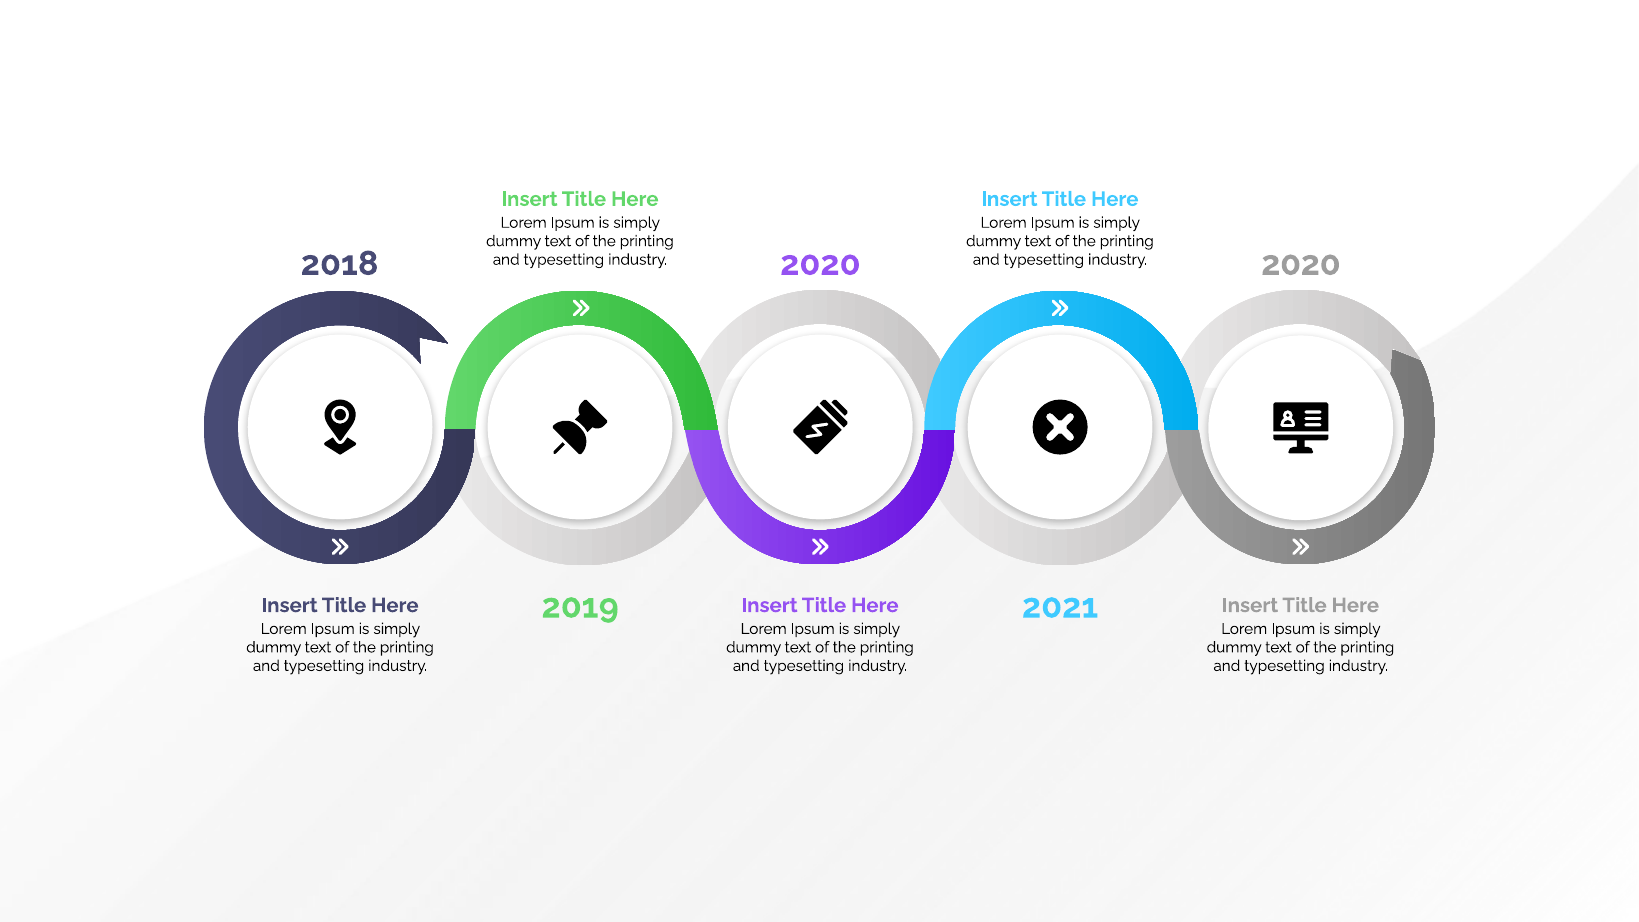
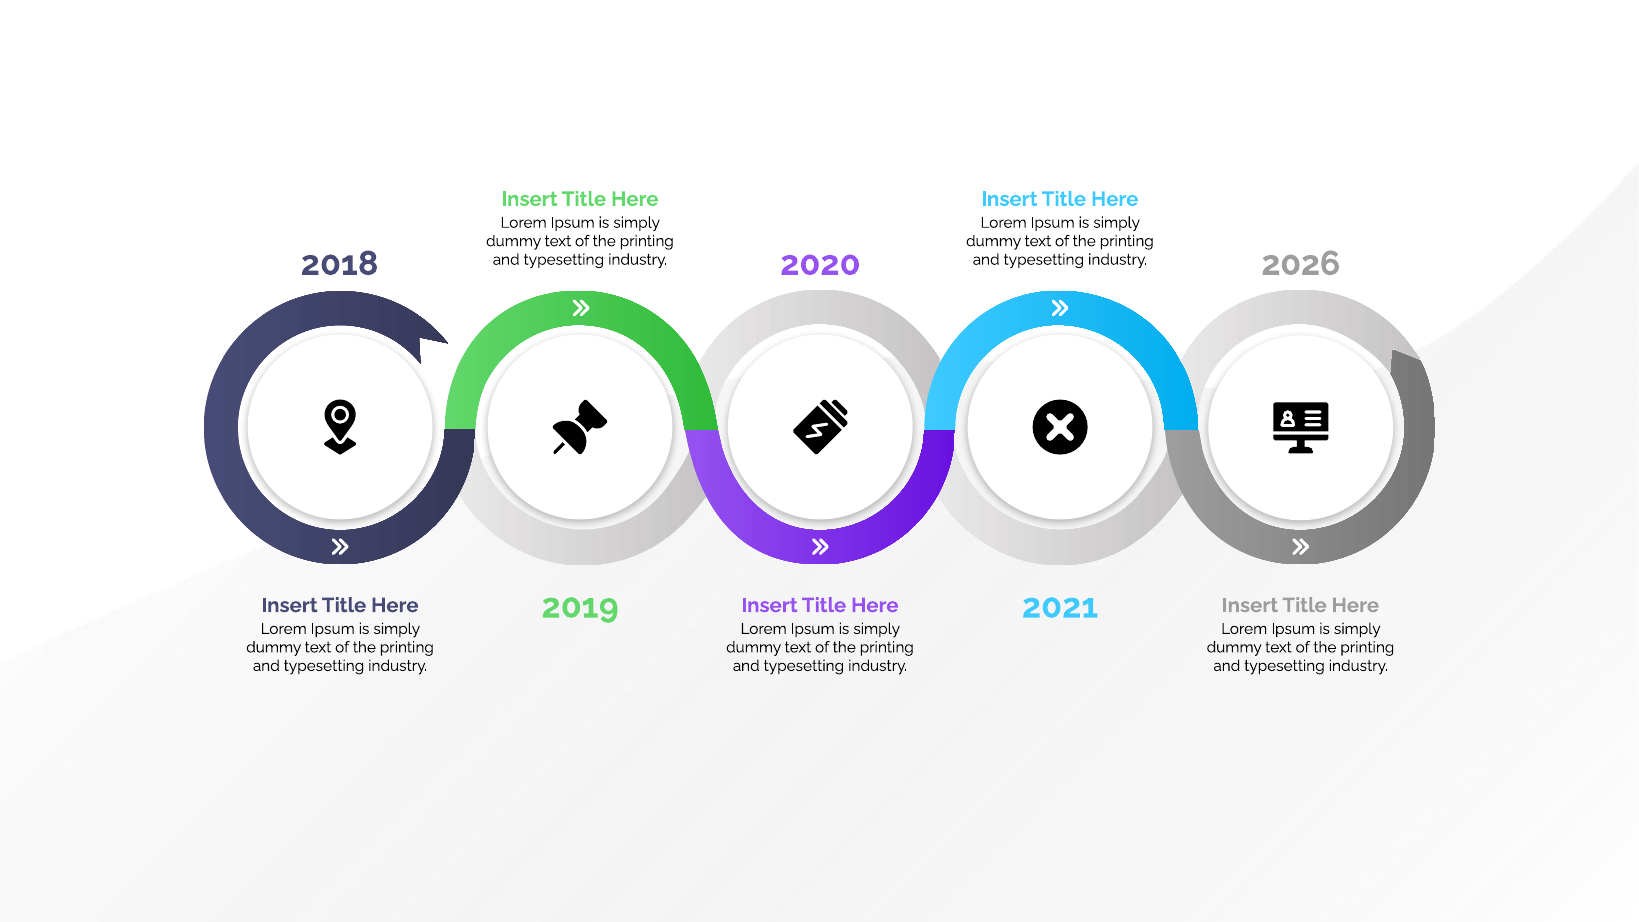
2020: 2020 -> 2026 (1301, 264)
